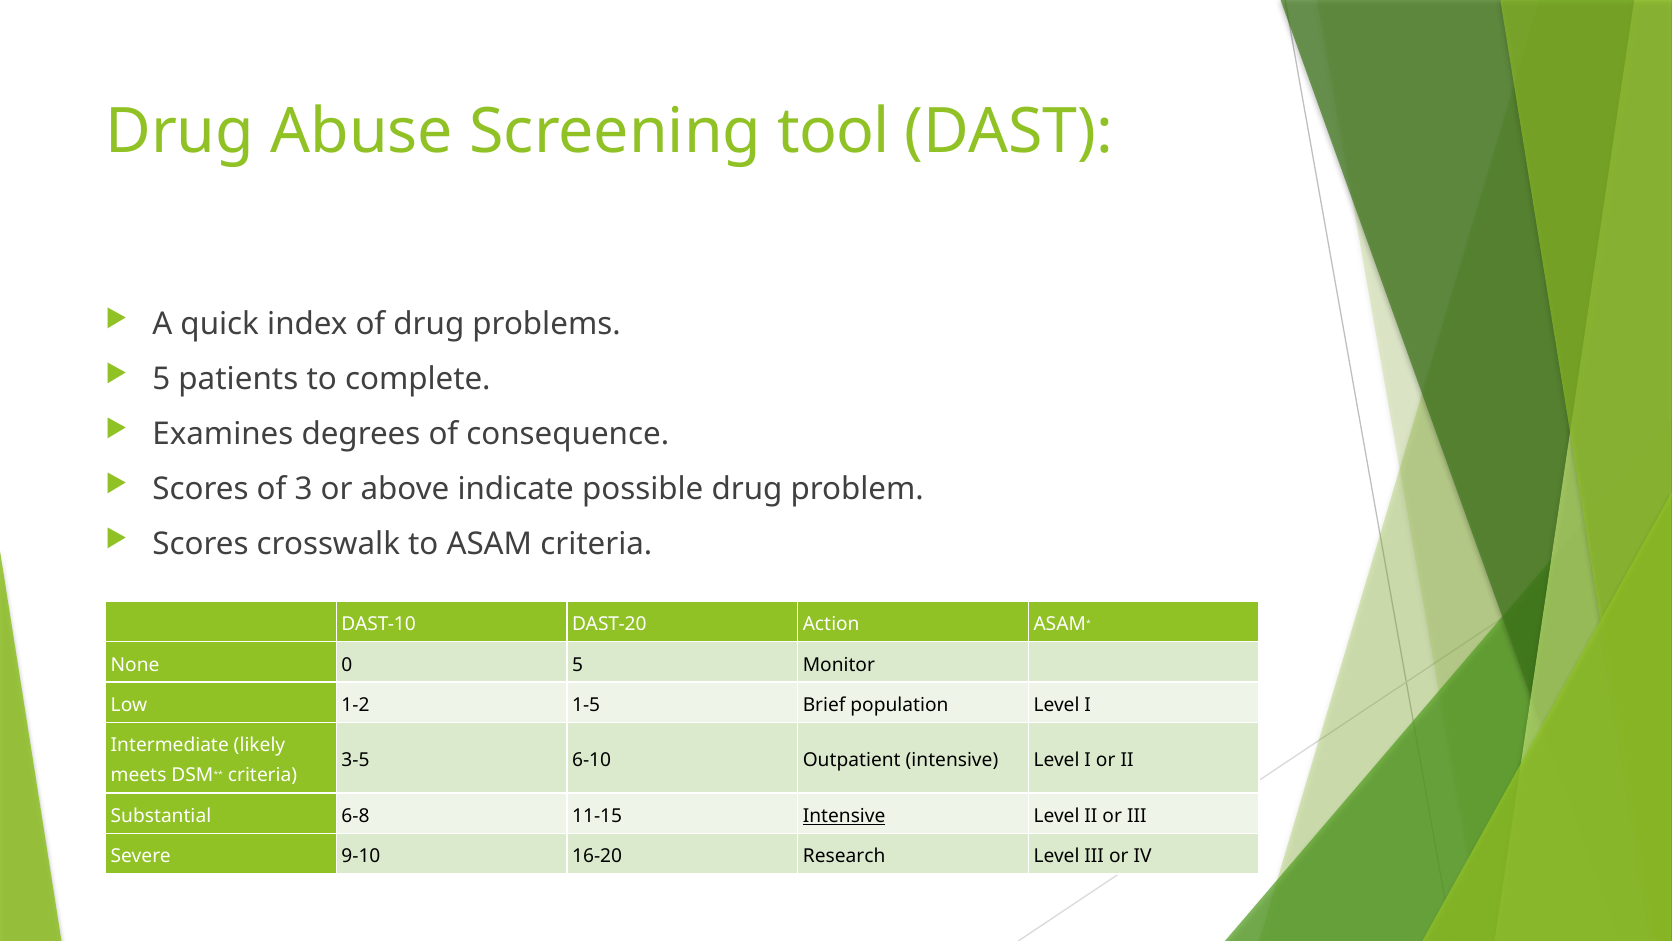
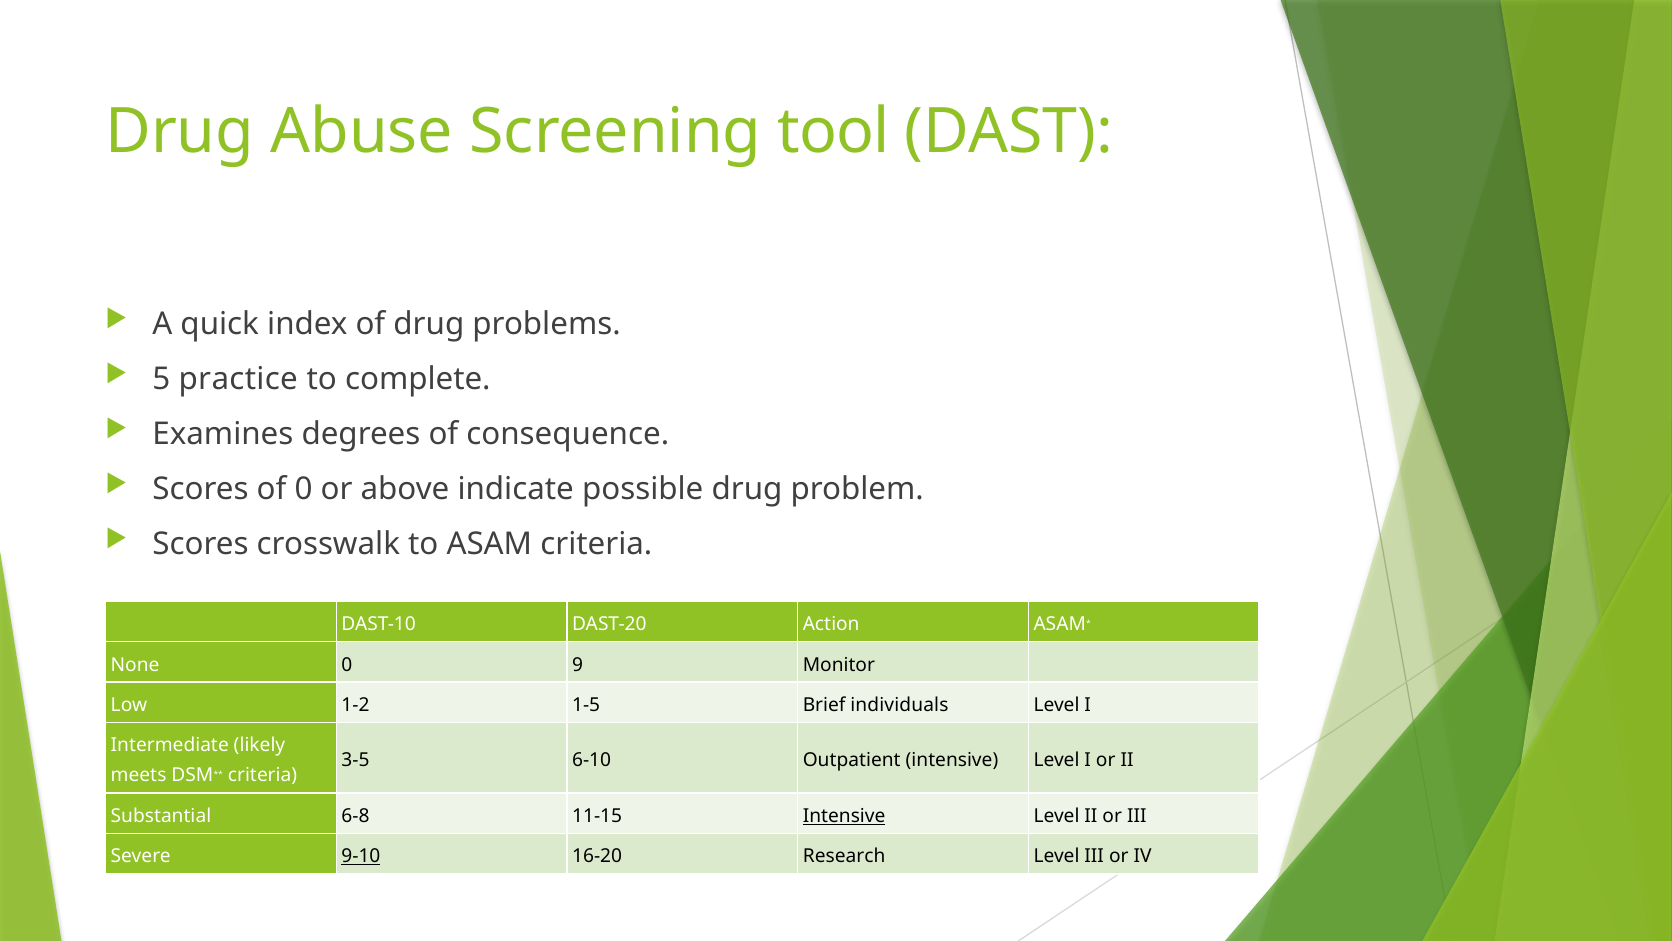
patients: patients -> practice (238, 379)
of 3: 3 -> 0 (303, 489)
0 5: 5 -> 9 (578, 664)
population: population -> individuals (899, 705)
9-10 underline: none -> present (361, 856)
